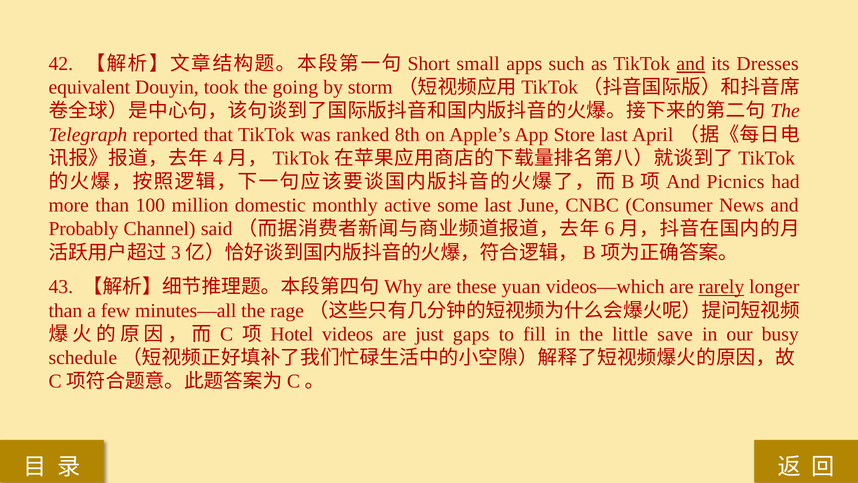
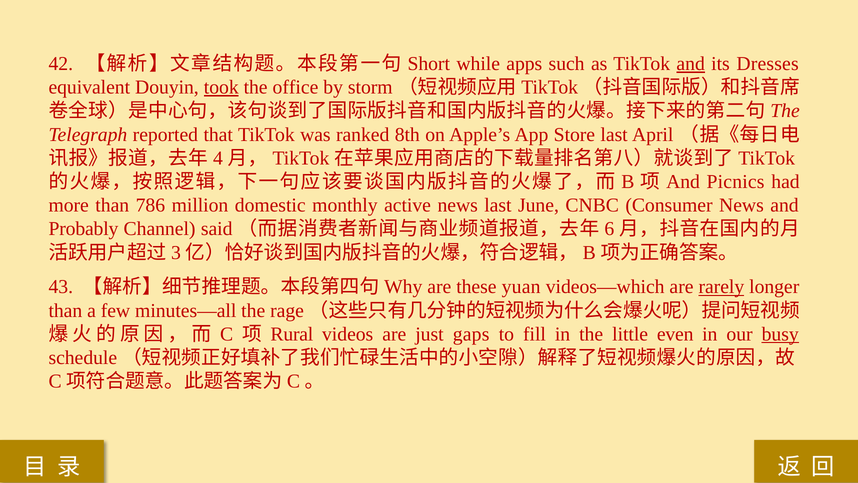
small: small -> while (478, 64)
took underline: none -> present (221, 87)
going: going -> office (295, 87)
100: 100 -> 786 (150, 205)
active some: some -> news (458, 205)
Hotel: Hotel -> Rural (292, 334)
save: save -> even (675, 334)
busy underline: none -> present (780, 334)
